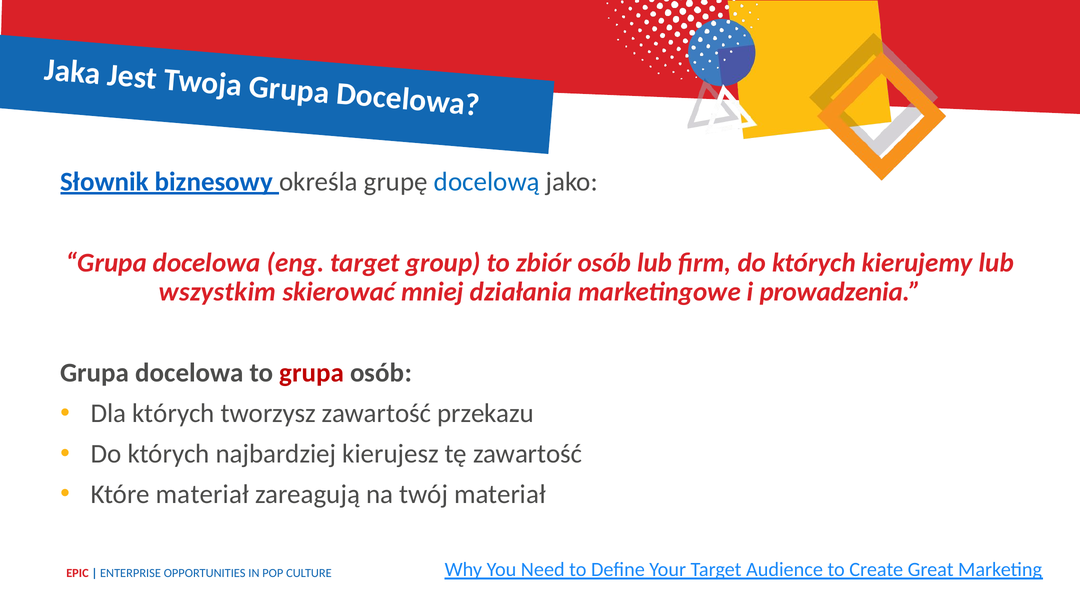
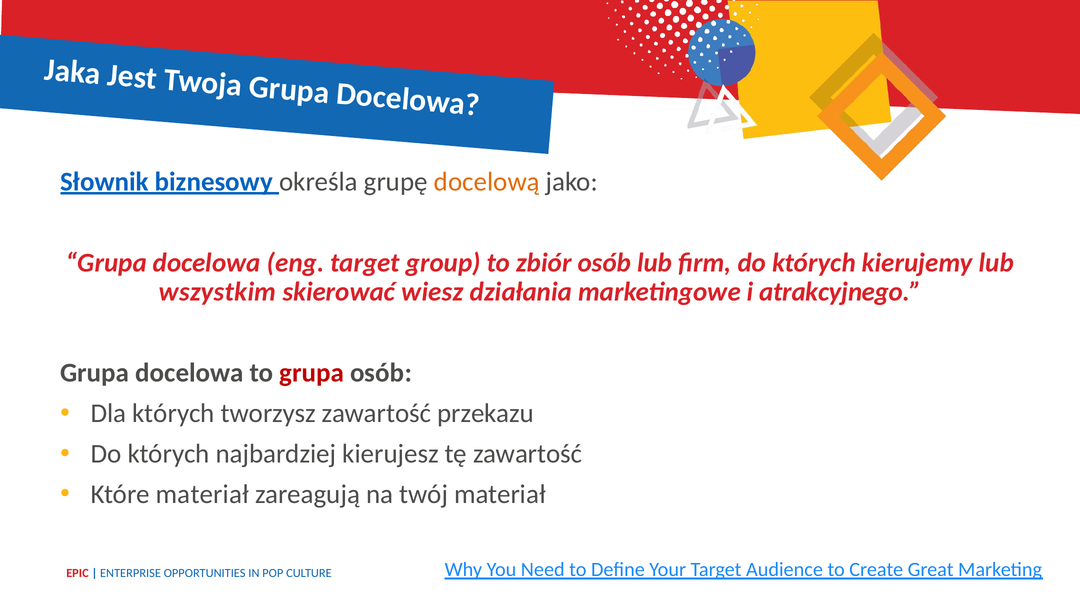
docelową colour: blue -> orange (487, 182)
mniej: mniej -> wiesz (432, 292)
prowadzenia: prowadzenia -> atrakcyjnego (840, 292)
